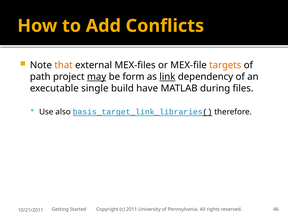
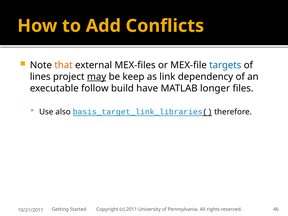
targets colour: orange -> blue (225, 65)
path: path -> lines (40, 77)
form: form -> keep (133, 77)
link underline: present -> none (167, 77)
single: single -> follow (95, 88)
during: during -> longer (215, 88)
